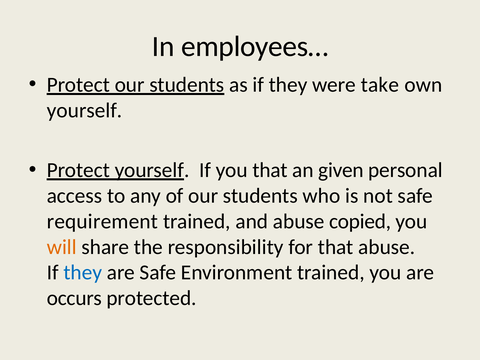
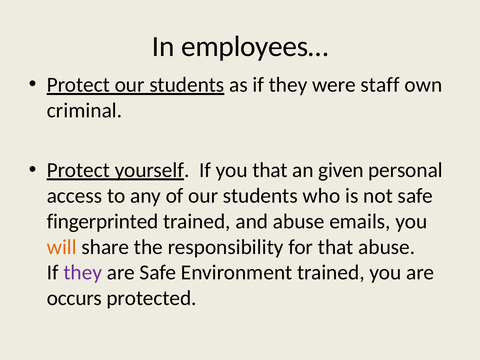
take: take -> staff (380, 85)
yourself: yourself -> criminal (85, 110)
requirement: requirement -> fingerprinted (103, 221)
copied: copied -> emails (360, 221)
they colour: blue -> purple (83, 273)
